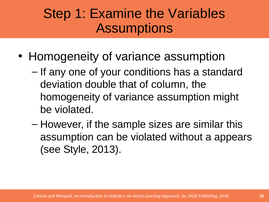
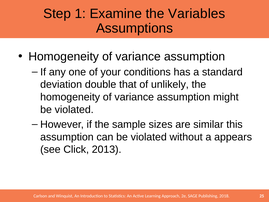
column: column -> unlikely (170, 84)
Style: Style -> Click (76, 149)
